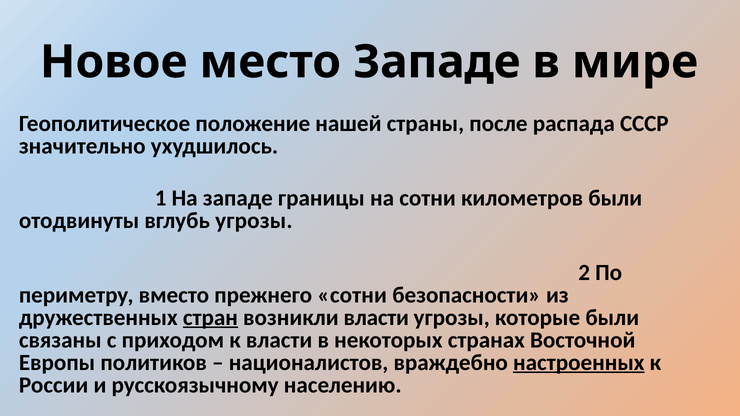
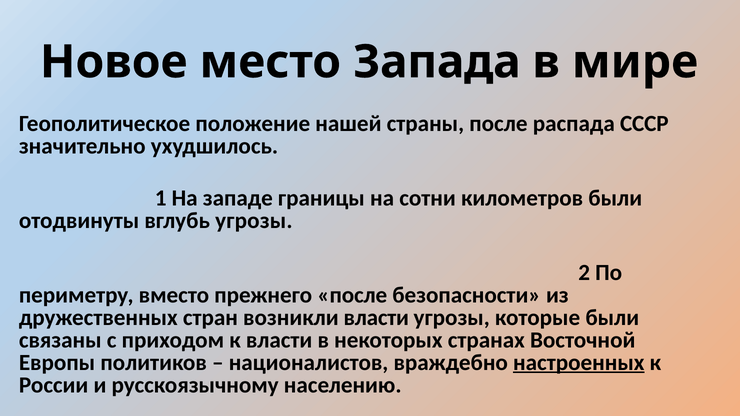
место Западе: Западе -> Запада (437, 62)
прежнего сотни: сотни -> после (352, 295)
стран underline: present -> none (210, 318)
